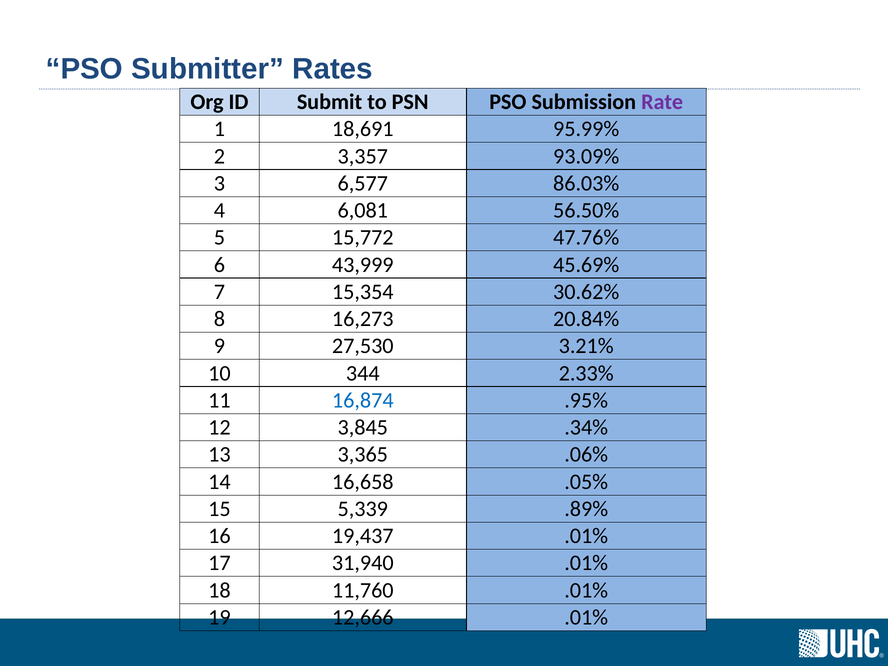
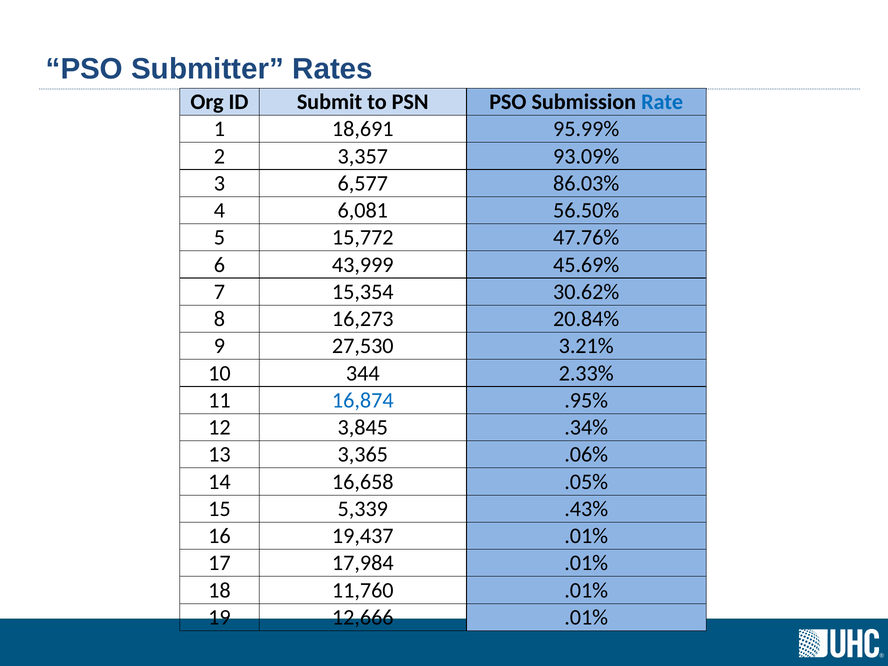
Rate colour: purple -> blue (662, 102)
.89%: .89% -> .43% (586, 509)
31,940: 31,940 -> 17,984 (363, 563)
